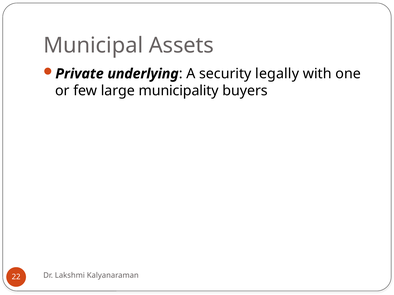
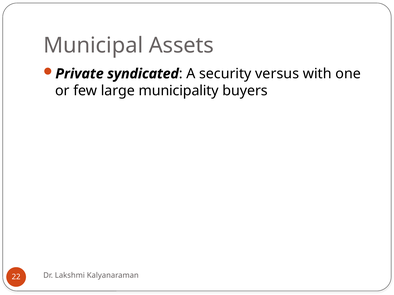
underlying: underlying -> syndicated (143, 74)
legally: legally -> versus (277, 74)
